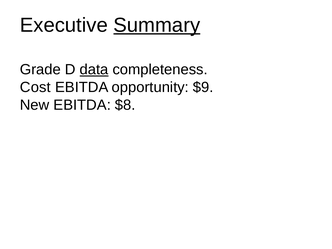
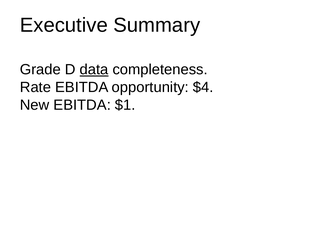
Summary underline: present -> none (157, 25)
Cost: Cost -> Rate (35, 87)
$9: $9 -> $4 (203, 87)
$8: $8 -> $1 (125, 105)
